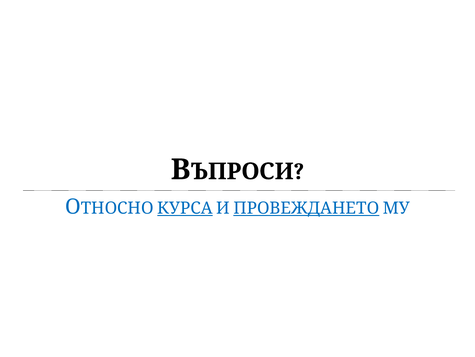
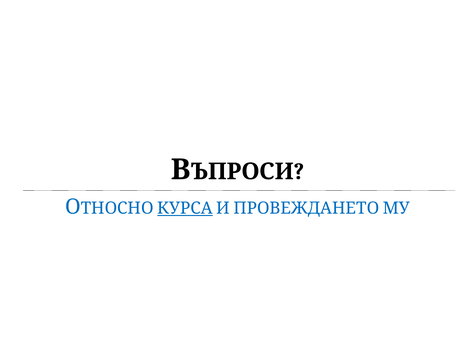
ПРОВЕЖДАНЕТО underline: present -> none (306, 208)
